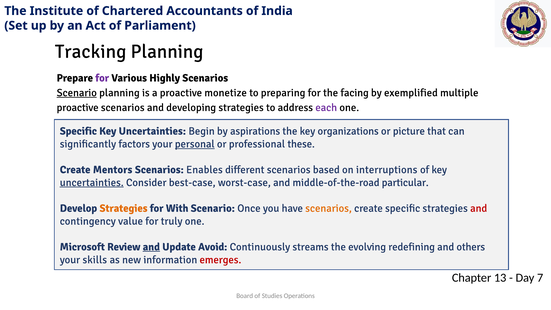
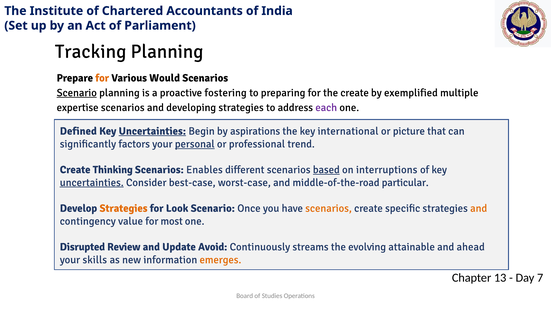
for colour: purple -> orange (102, 78)
Highly: Highly -> Would (165, 78)
monetize: monetize -> fostering (226, 93)
the facing: facing -> create (355, 93)
proactive: proactive -> expertise (78, 107)
Specific: Specific -> Defined (78, 131)
Uncertainties underline: none -> present (152, 131)
organizations: organizations -> international (348, 131)
these: these -> trend (301, 144)
Mentors: Mentors -> Thinking (113, 170)
based underline: none -> present (326, 170)
With: With -> Look (177, 208)
and colour: red -> orange (479, 208)
truly: truly -> most (172, 221)
Microsoft: Microsoft -> Disrupted (82, 247)
and underline: present -> none (151, 247)
redefining: redefining -> attainable (412, 247)
others: others -> ahead (471, 247)
emerges colour: red -> orange (220, 260)
